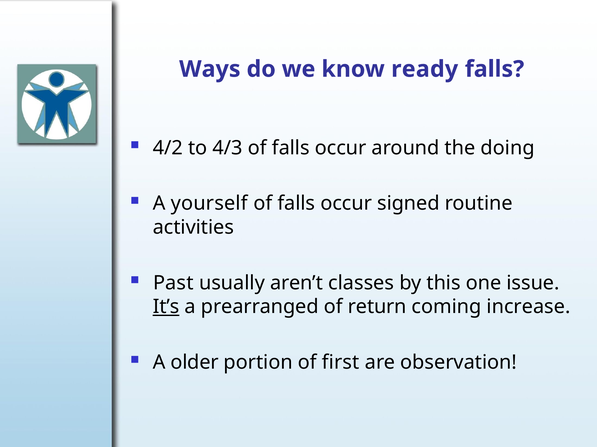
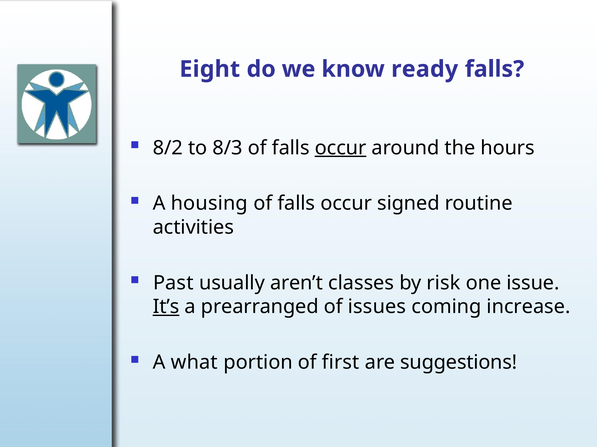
Ways: Ways -> Eight (210, 69)
4/2: 4/2 -> 8/2 (168, 148)
4/3: 4/3 -> 8/3 (228, 148)
occur underline: none -> present (341, 148)
doing: doing -> hours (508, 148)
yourself: yourself -> housing (209, 204)
this: this -> risk (444, 283)
return: return -> issues (377, 307)
older: older -> what (194, 363)
observation: observation -> suggestions (459, 363)
